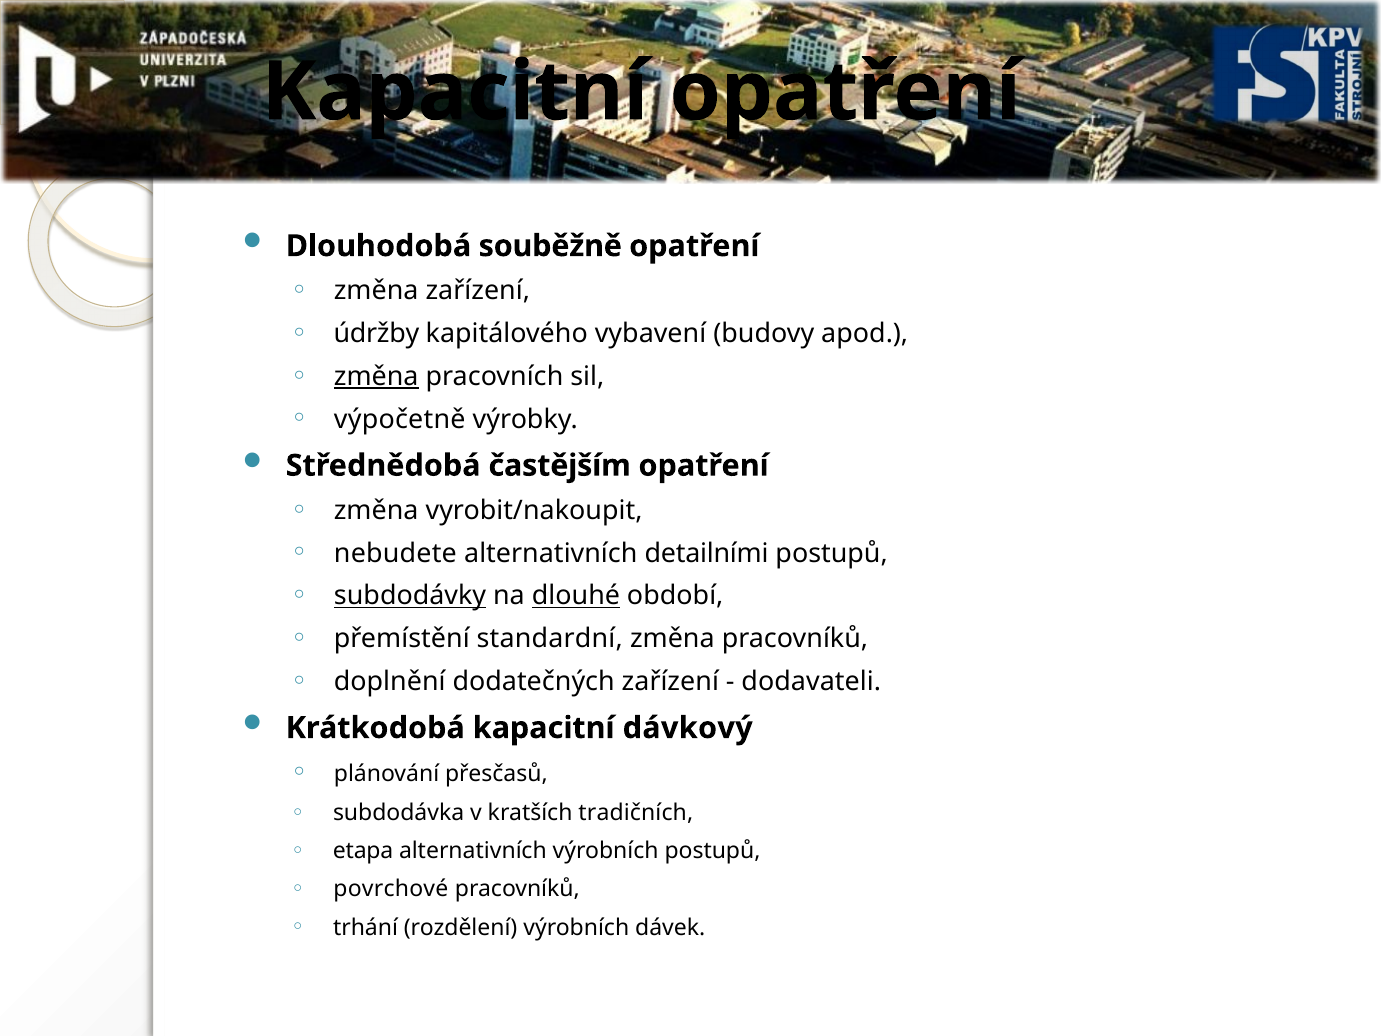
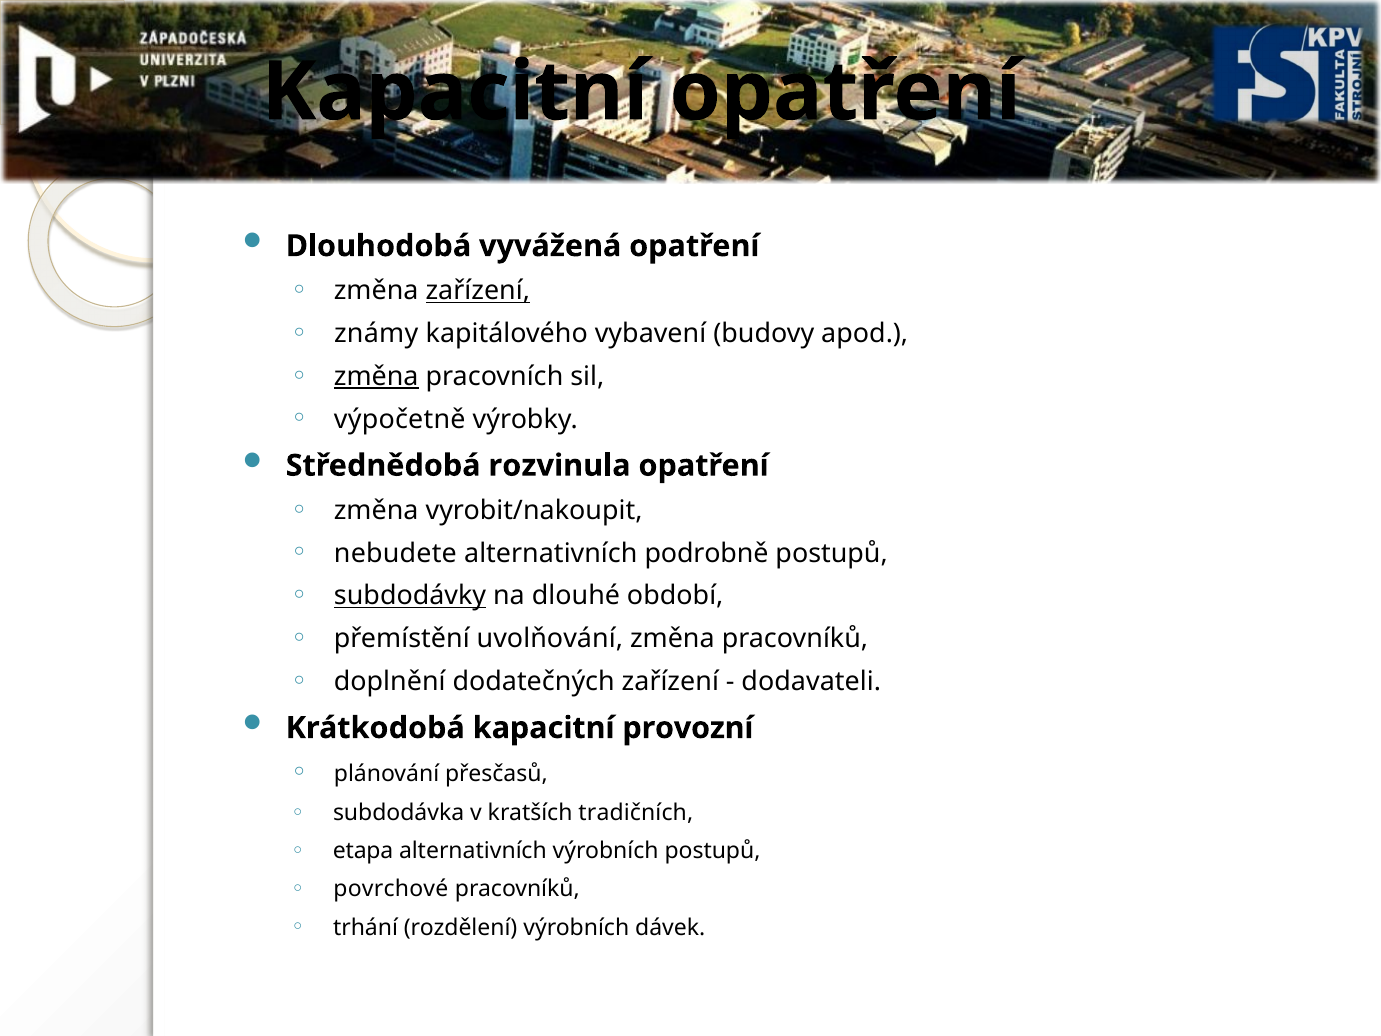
souběžně: souběžně -> vyvážená (550, 246)
zařízení underline: none -> present (478, 291)
údržby: údržby -> známy (376, 334)
častějším: častějším -> rozvinula (560, 466)
detailními: detailními -> podrobně (707, 553)
dlouhé underline: present -> none (576, 596)
standardní: standardní -> uvolňování (550, 639)
dávkový: dávkový -> provozní (688, 728)
